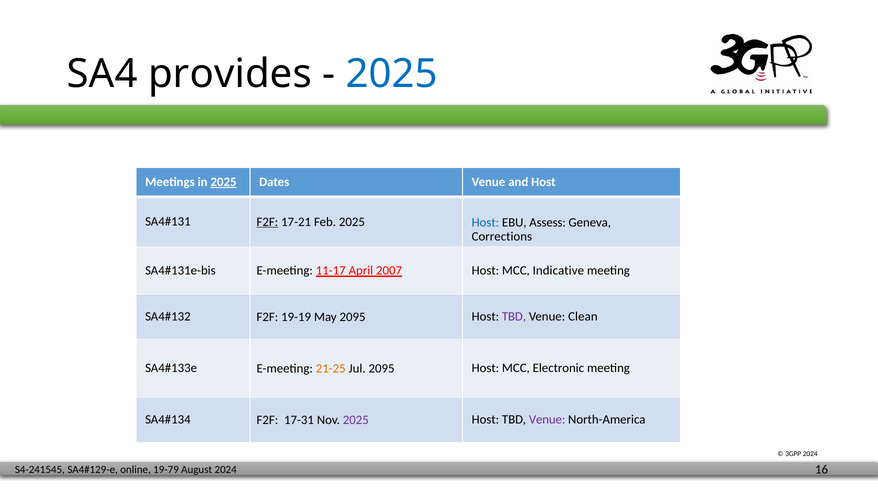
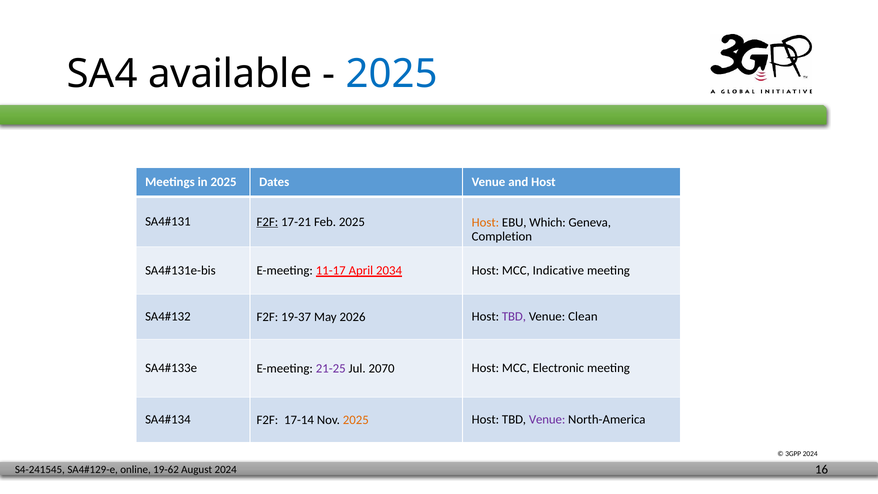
provides: provides -> available (230, 74)
2025 underline: present -> none (224, 182)
Host colour: blue -> orange (485, 222)
Assess: Assess -> Which (548, 222)
Corrections: Corrections -> Completion (502, 236)
2007: 2007 -> 2034 (389, 271)
19-19: 19-19 -> 19-37 (296, 317)
May 2095: 2095 -> 2026 (353, 317)
21-25 colour: orange -> purple (331, 368)
Jul 2095: 2095 -> 2070 (382, 368)
17-31: 17-31 -> 17-14 (299, 420)
2025 colour: purple -> orange (356, 420)
19-79: 19-79 -> 19-62 (166, 469)
